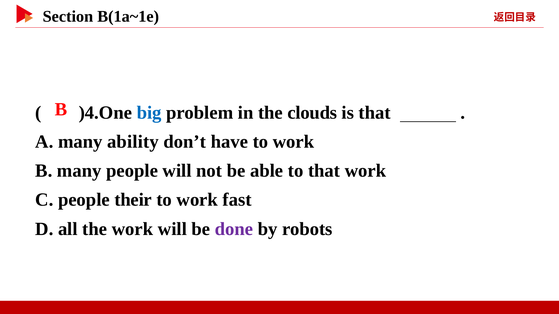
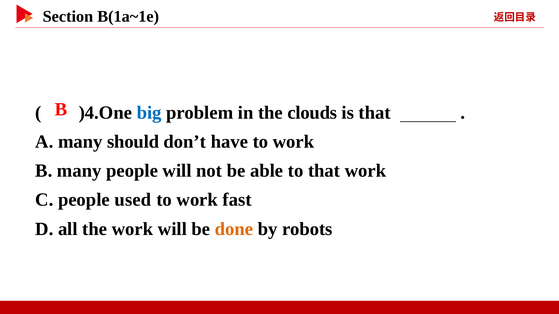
ability: ability -> should (133, 142)
their: their -> used (133, 200)
done colour: purple -> orange (234, 229)
